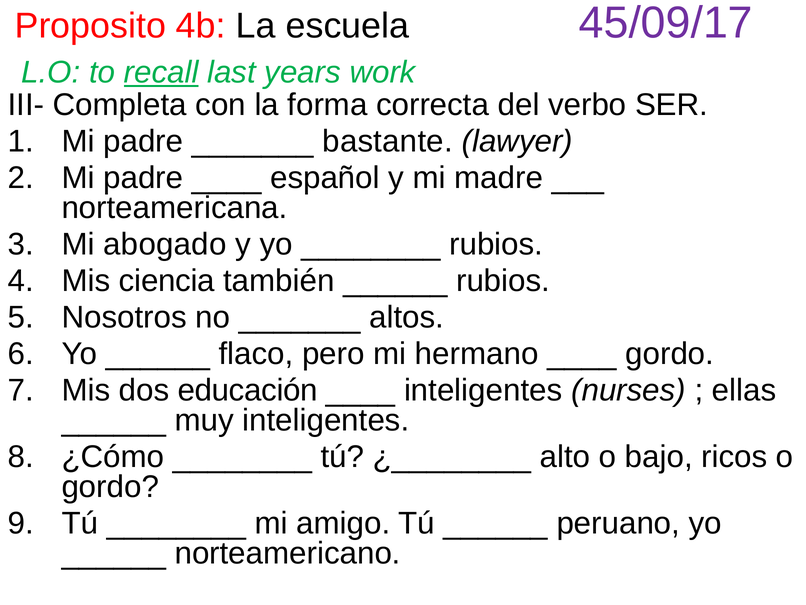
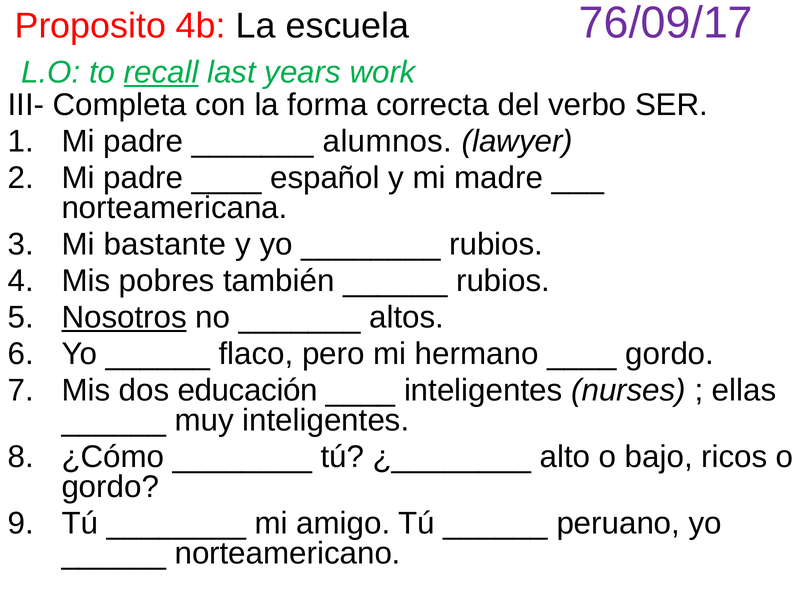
45/09/17: 45/09/17 -> 76/09/17 (666, 23)
bastante: bastante -> alumnos (387, 141)
abogado: abogado -> bastante (165, 244)
ciencia: ciencia -> pobres (167, 281)
Nosotros underline: none -> present (124, 317)
